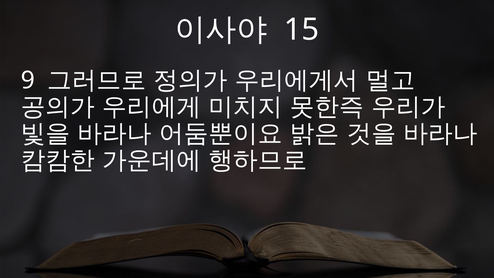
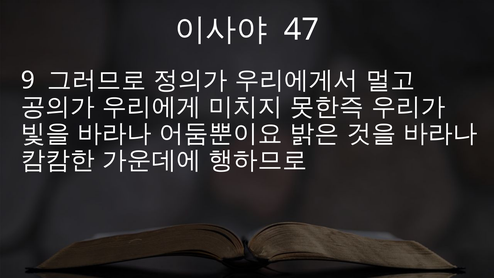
15: 15 -> 47 (302, 30)
